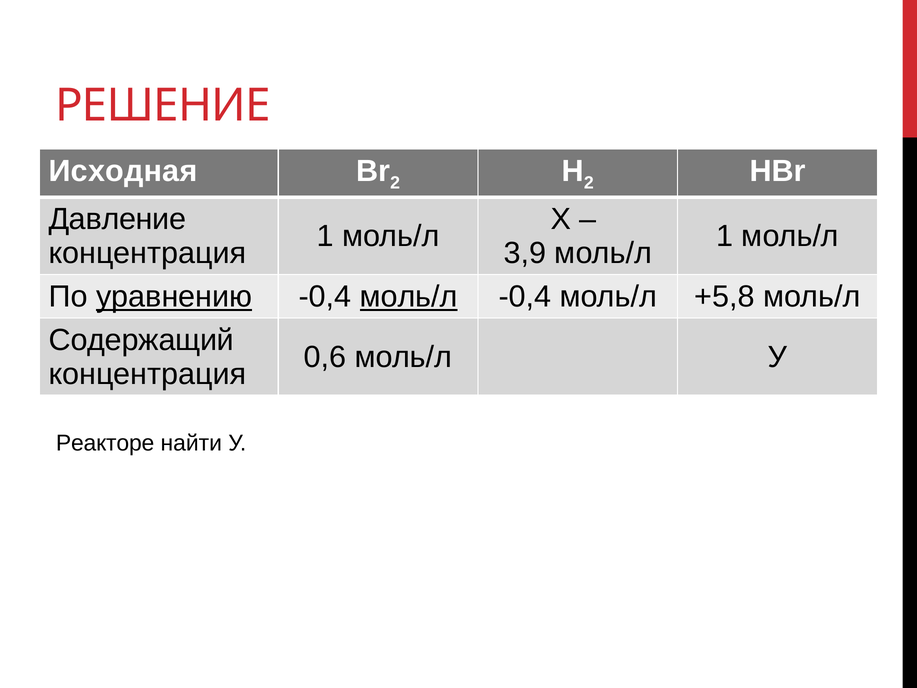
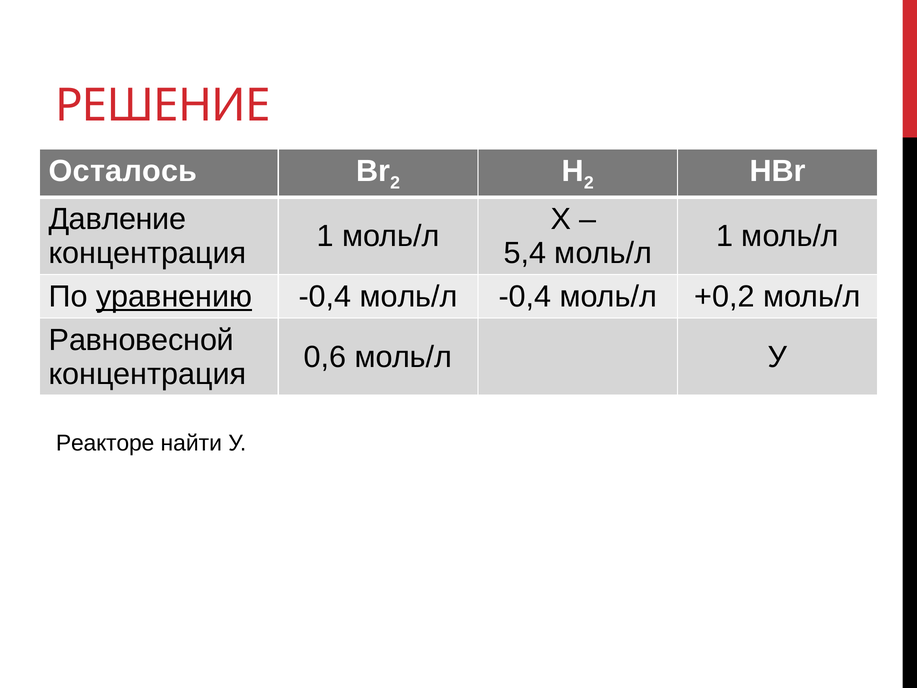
Исходная: Исходная -> Осталось (123, 171)
3,9: 3,9 -> 5,4 (525, 253)
моль/л underline: present -> none (409, 297)
+5,8: +5,8 -> +0,2 (725, 297)
Содержащий: Содержащий -> Равновесной (141, 340)
